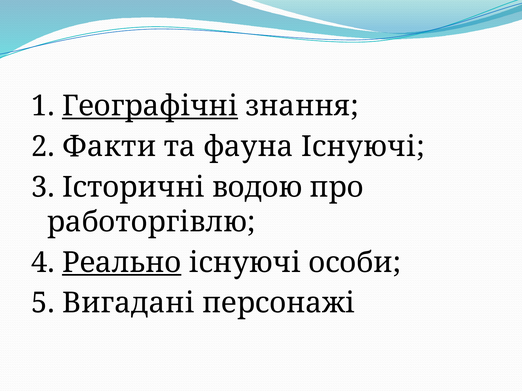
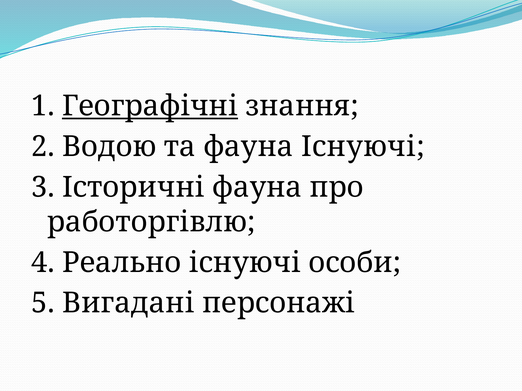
Факти: Факти -> Водою (109, 147)
Історичні водою: водою -> фауна (257, 187)
Реально underline: present -> none (122, 263)
